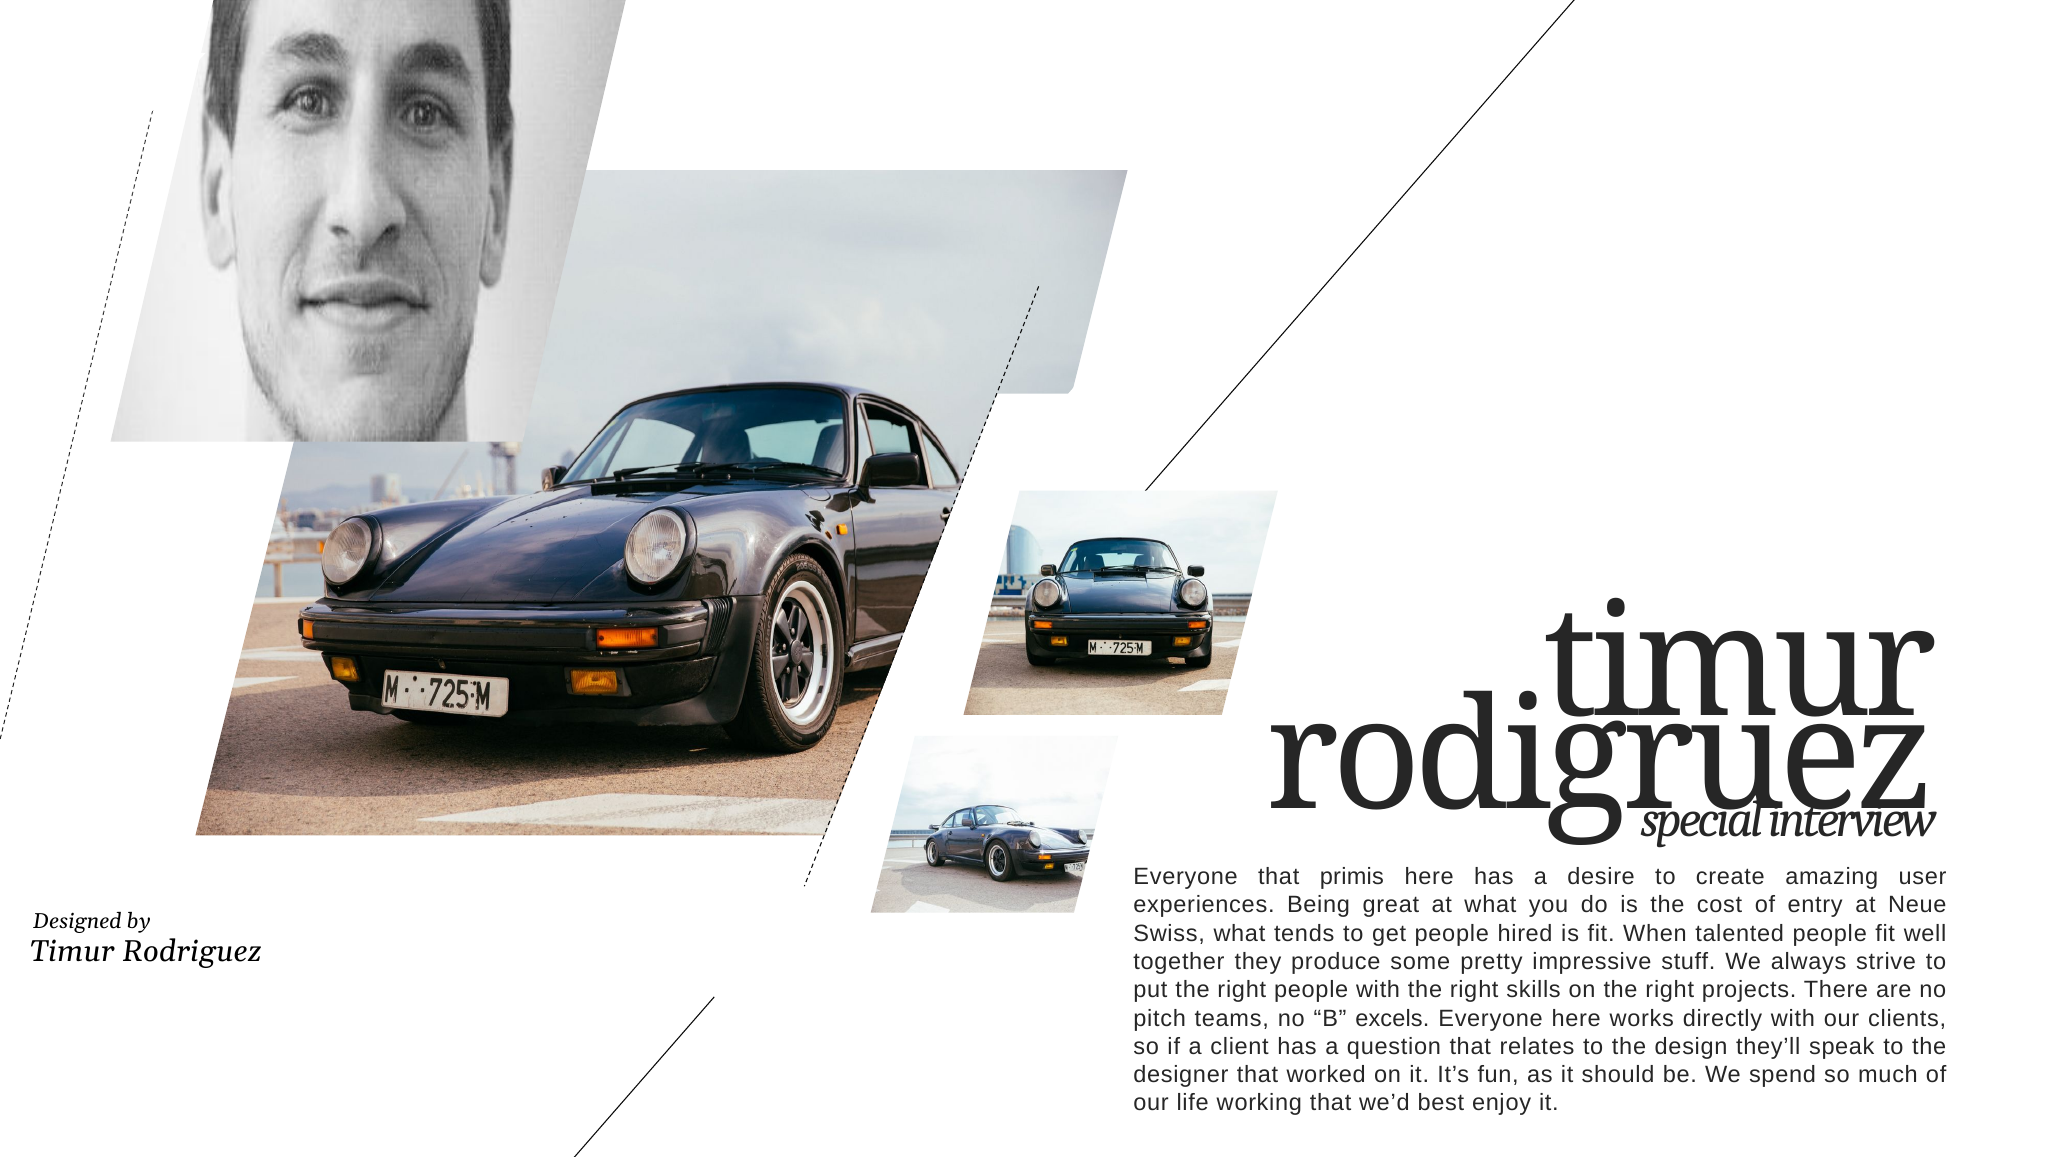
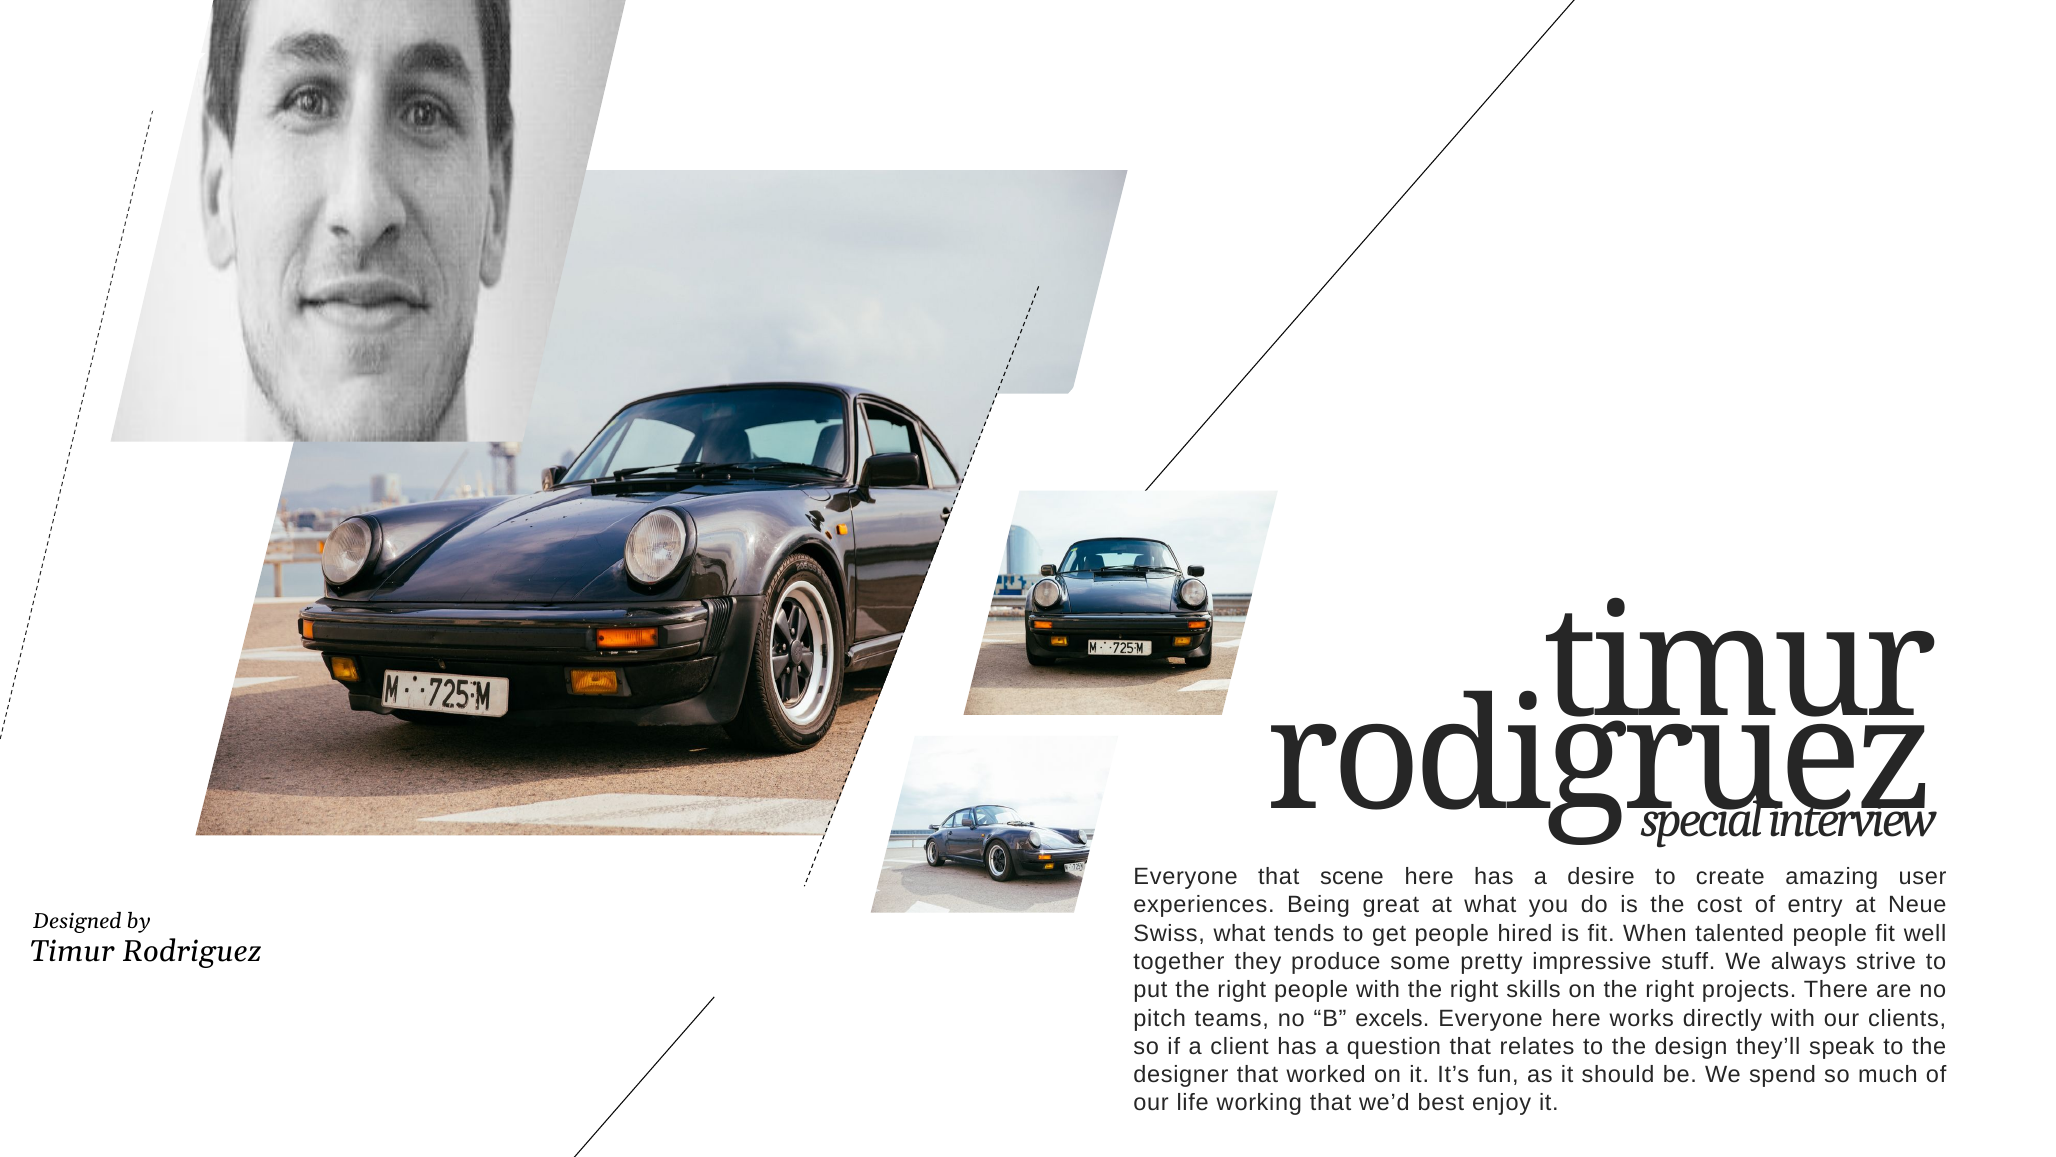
primis: primis -> scene (1352, 876)
